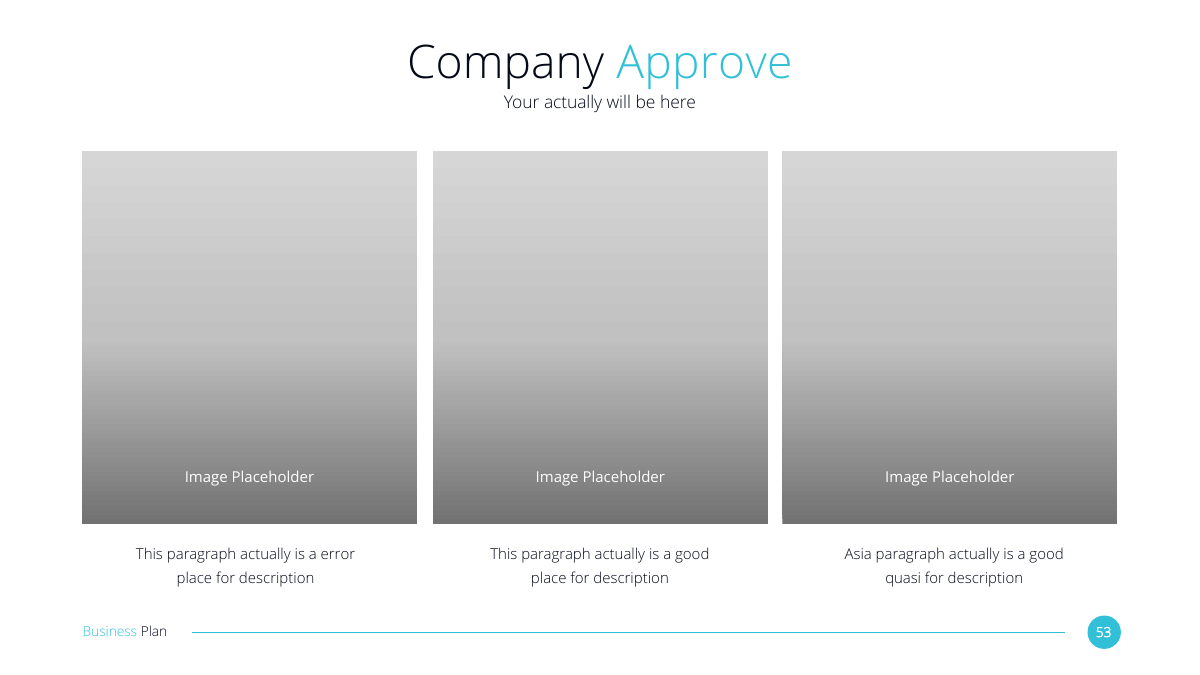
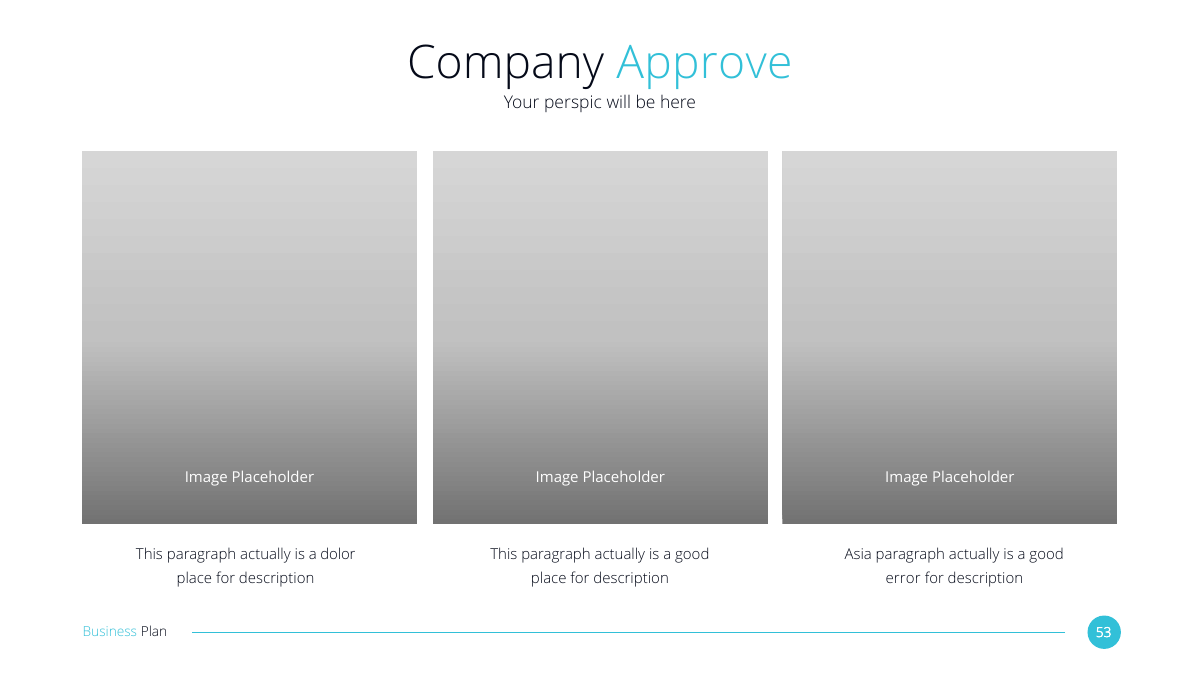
Your actually: actually -> perspic (573, 103)
error: error -> dolor (338, 555)
quasi: quasi -> error (903, 578)
